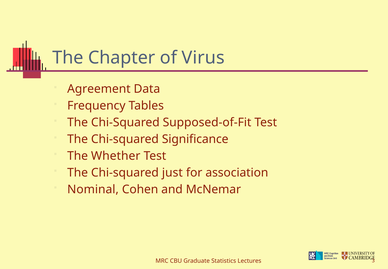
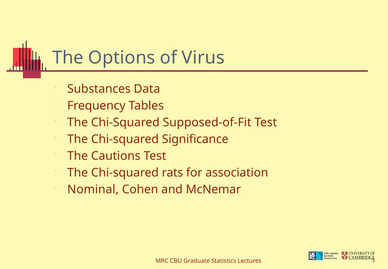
Chapter: Chapter -> Options (122, 58)
Agreement: Agreement -> Substances (99, 89)
Whether: Whether -> Cautions (116, 156)
just: just -> rats (172, 172)
